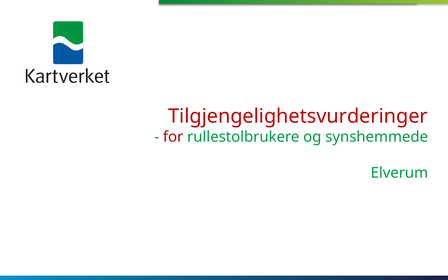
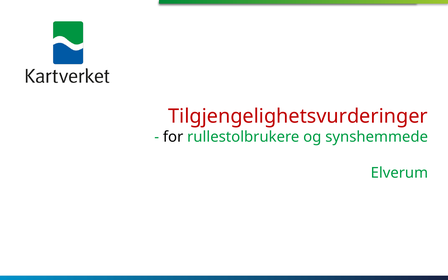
for colour: red -> black (173, 137)
